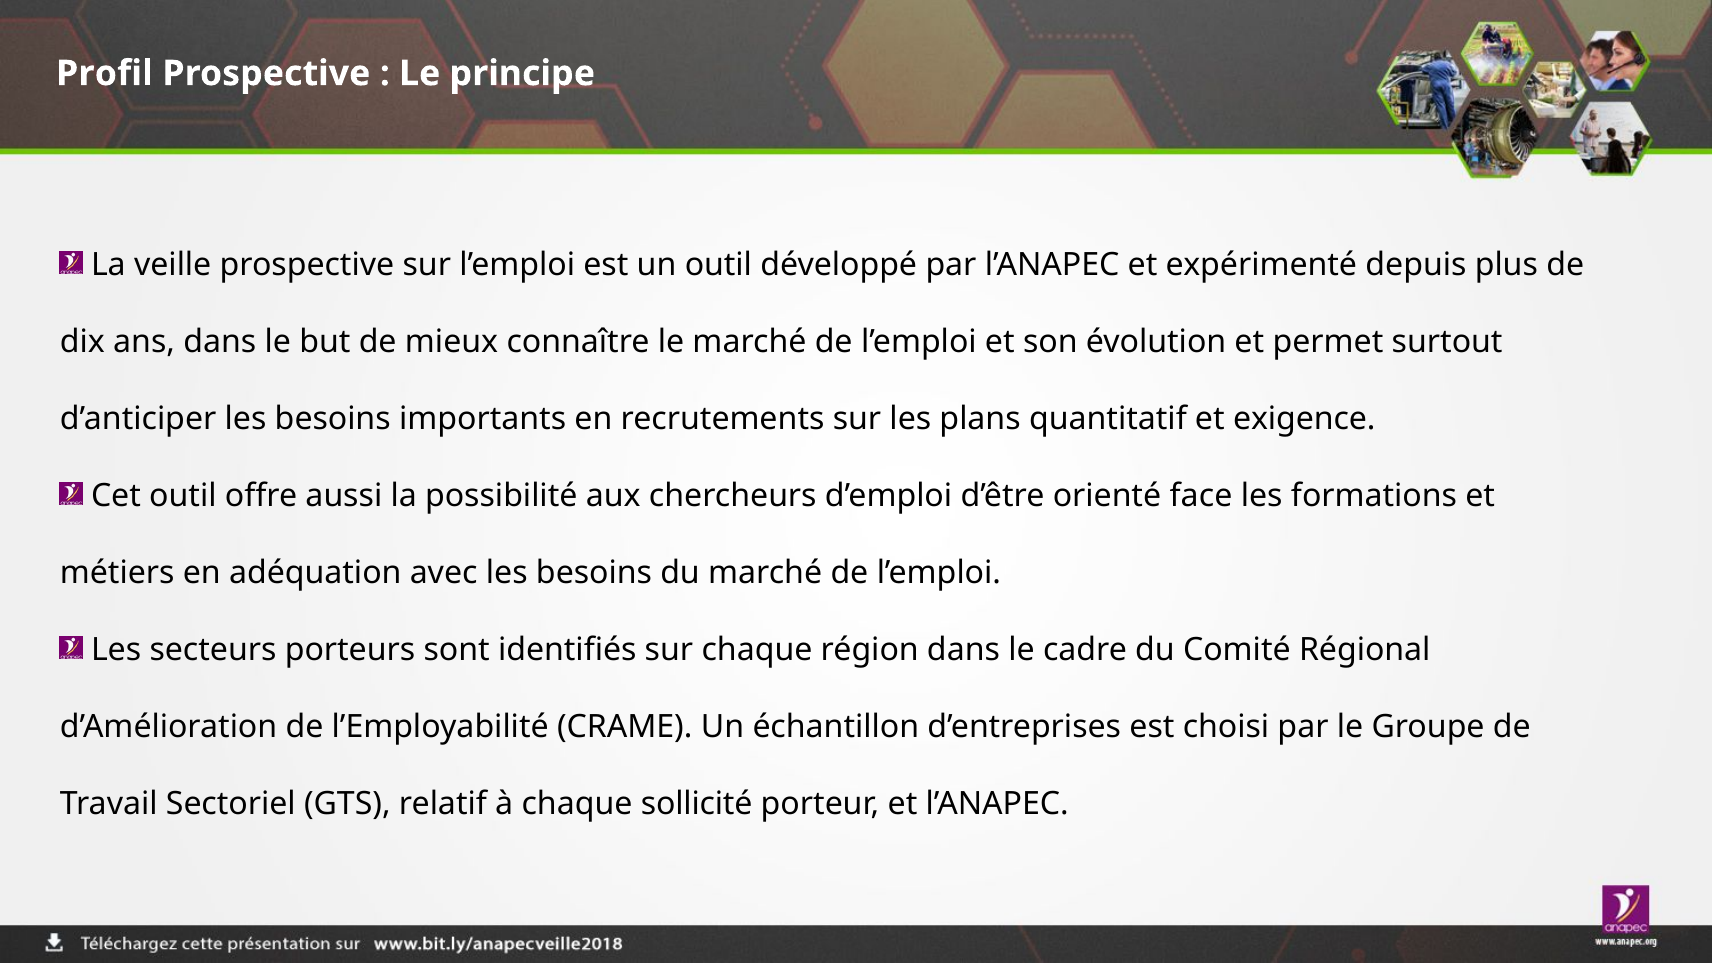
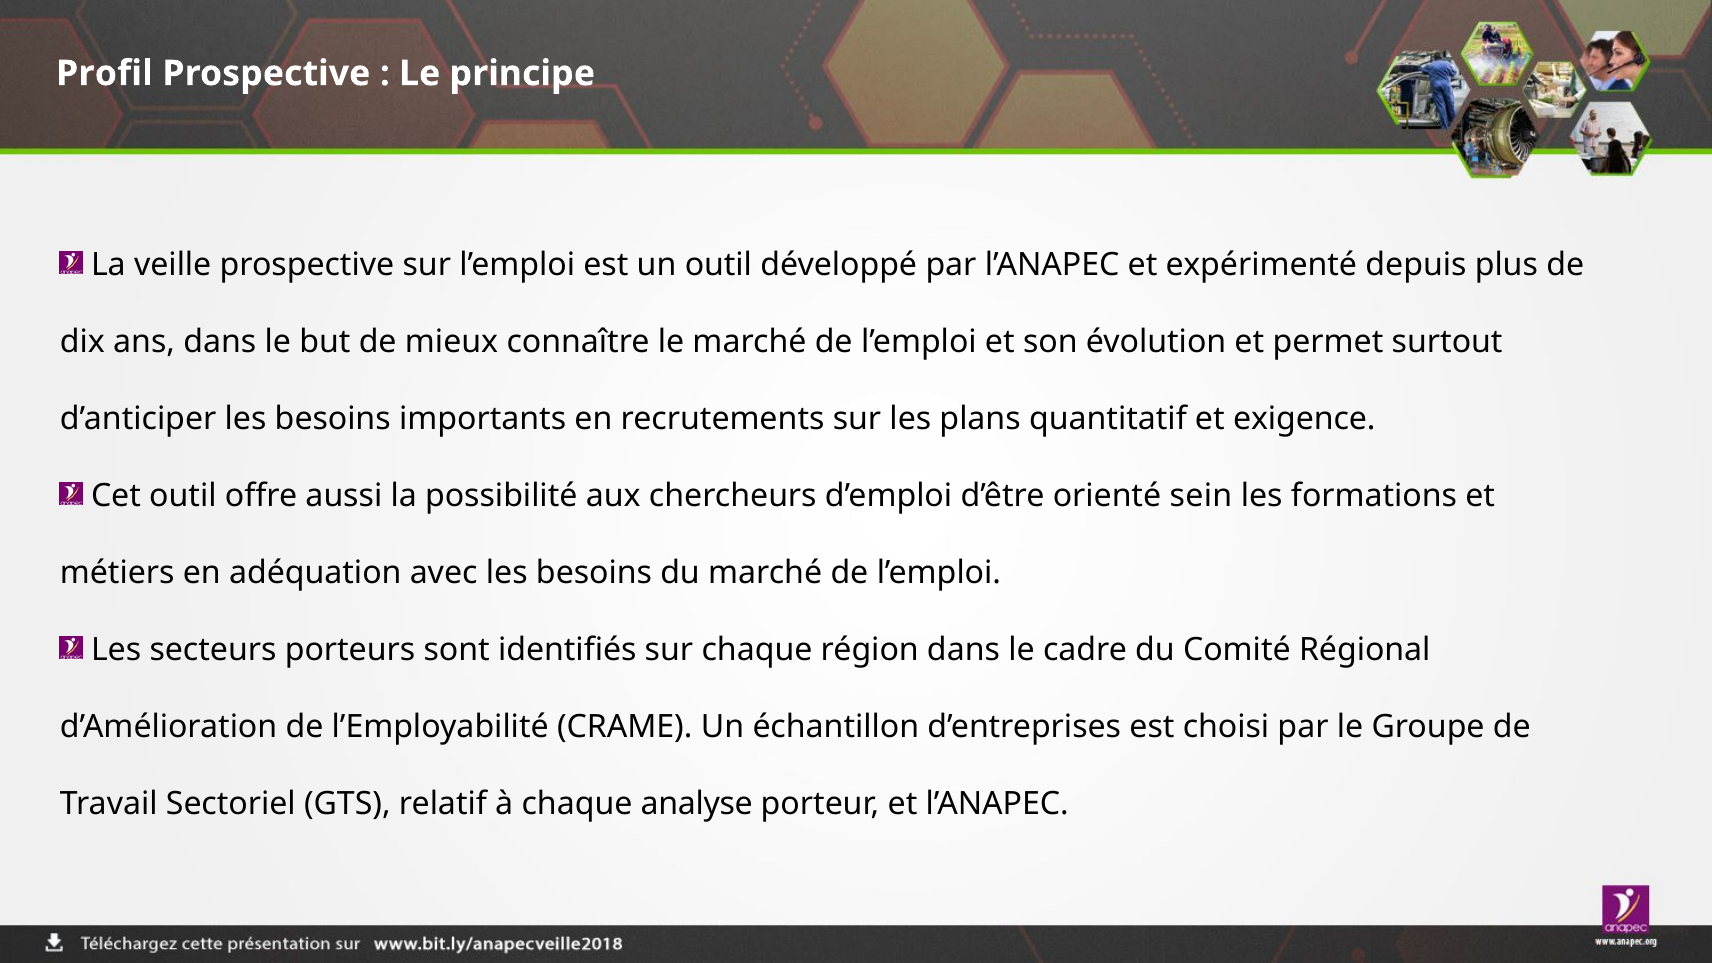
face: face -> sein (1201, 496)
sollicité: sollicité -> analyse (697, 804)
